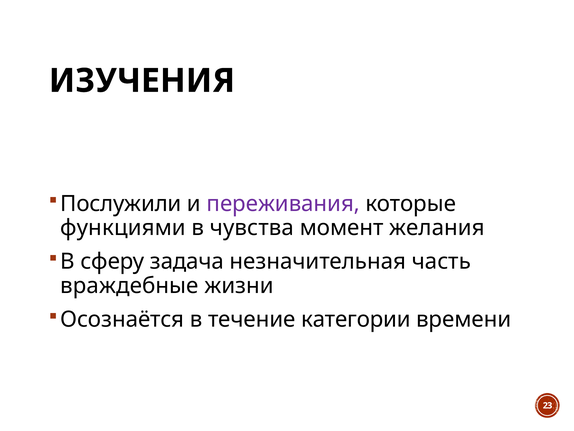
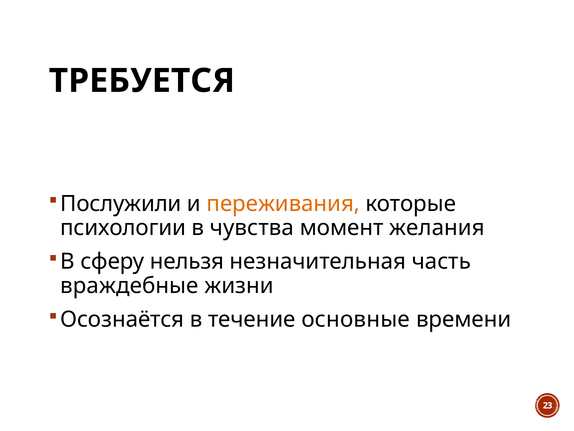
ИЗУЧЕНИЯ: ИЗУЧЕНИЯ -> ТРЕБУЕТСЯ (142, 81)
переживания colour: purple -> orange (283, 203)
функциями: функциями -> психологии (123, 228)
задача: задача -> нельзя (187, 261)
категории: категории -> основные (356, 319)
